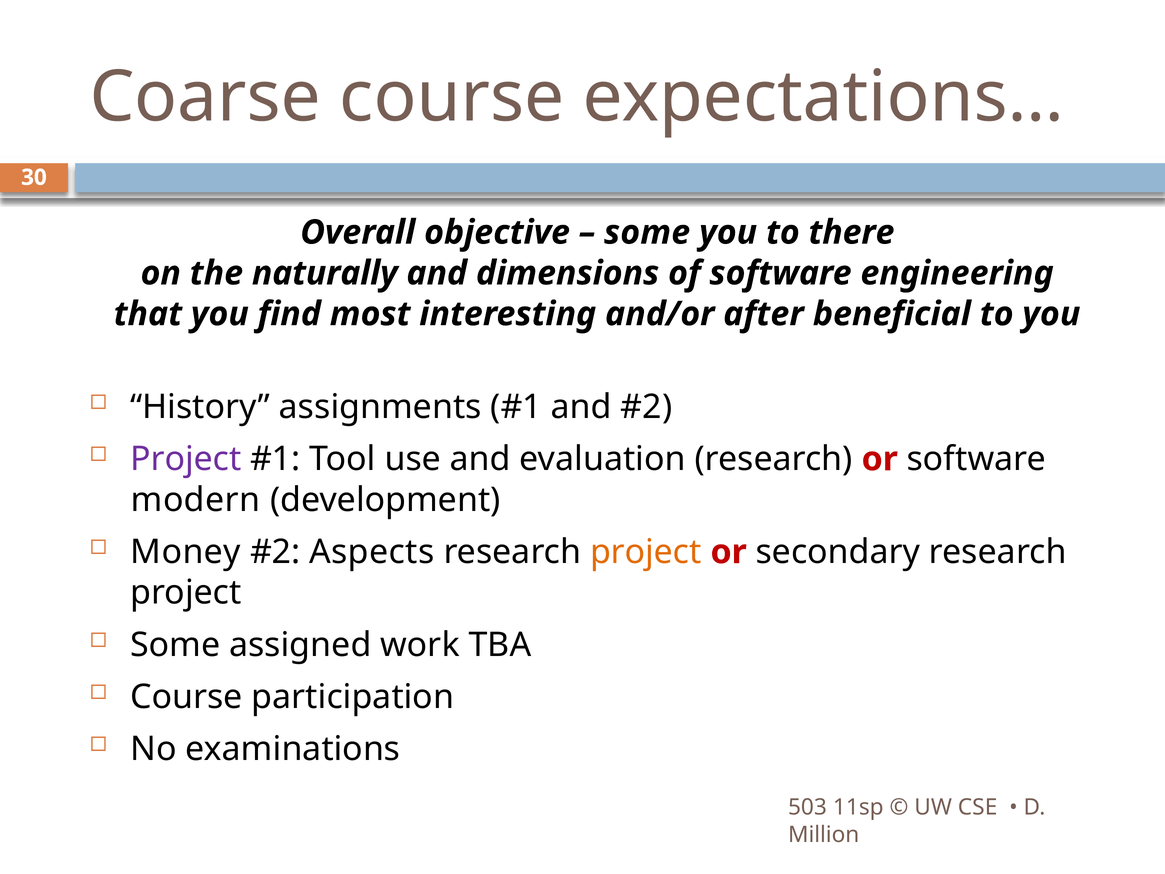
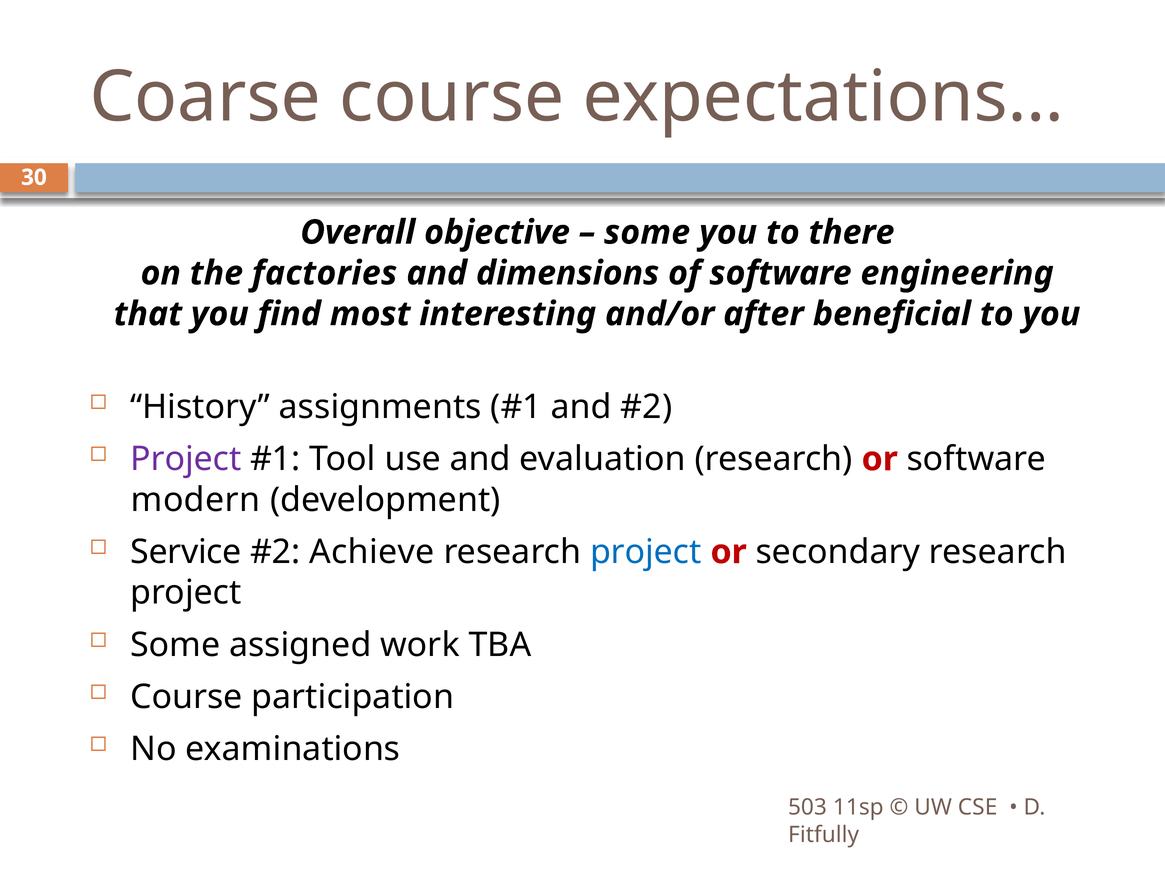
naturally: naturally -> factories (325, 273)
Money: Money -> Service (186, 552)
Aspects: Aspects -> Achieve (372, 552)
project colour: orange -> blue (646, 552)
Million: Million -> Fitfully (824, 834)
